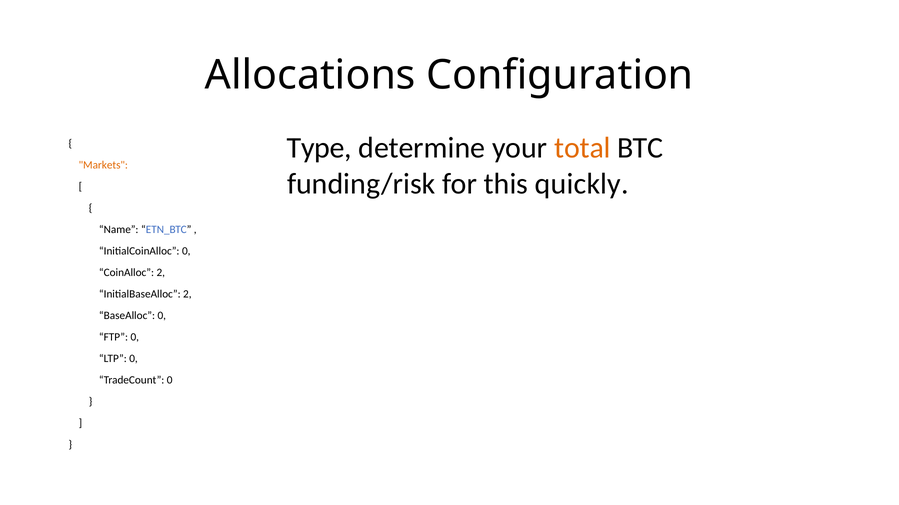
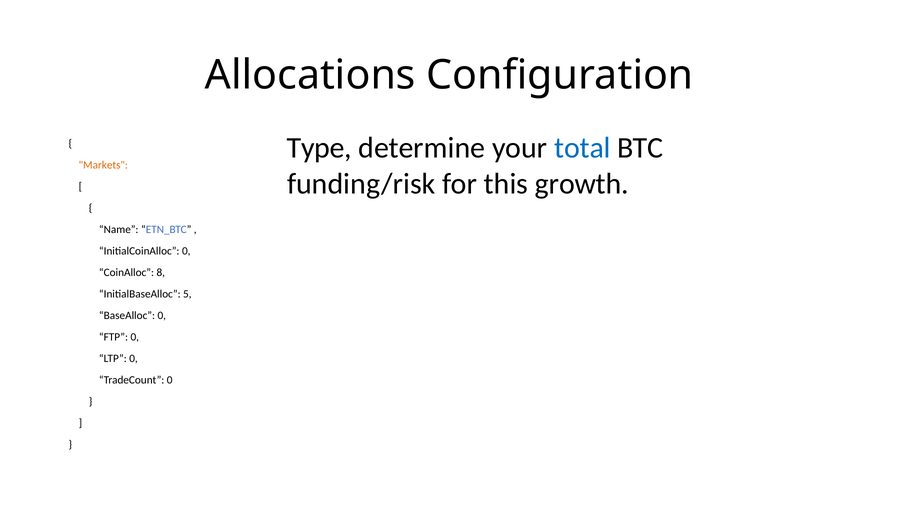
total colour: orange -> blue (582, 148)
quickly: quickly -> growth (582, 184)
CoinAlloc 2: 2 -> 8 (161, 273)
InitialBaseAlloc 2: 2 -> 5 (187, 295)
